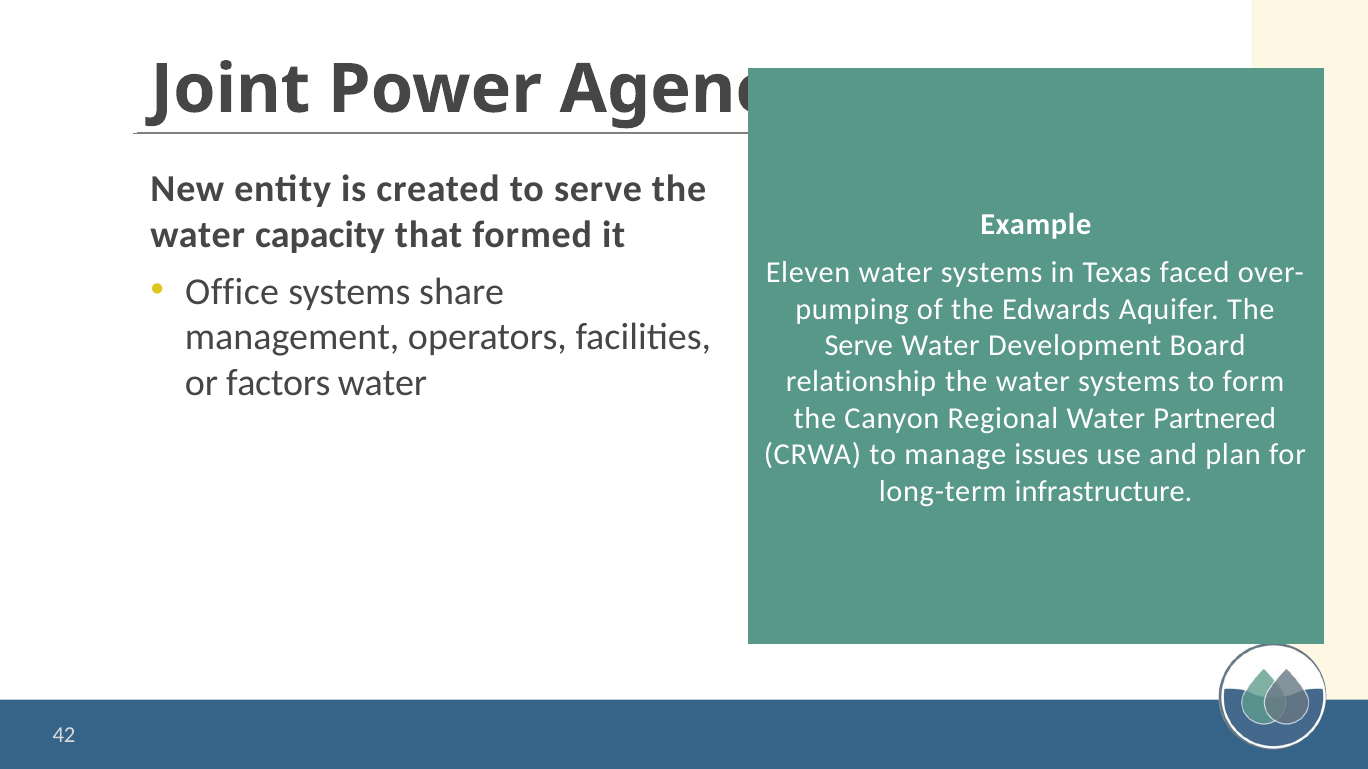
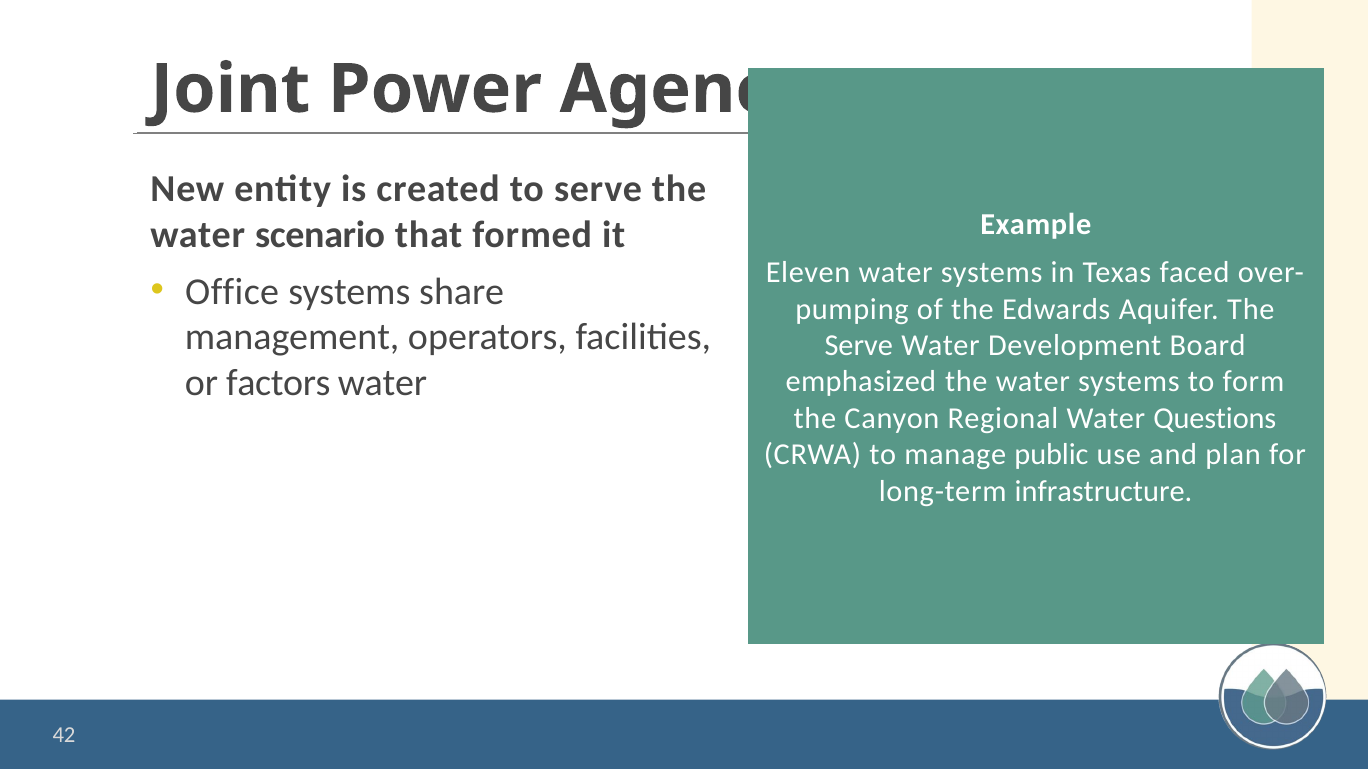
capacity: capacity -> scenario (320, 235)
relationship: relationship -> emphasized (861, 382)
Partnered: Partnered -> Questions (1215, 419)
issues: issues -> public (1051, 455)
